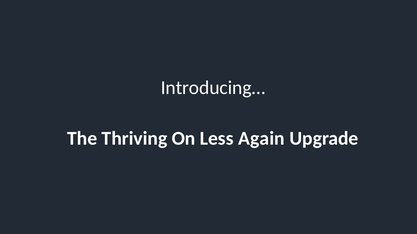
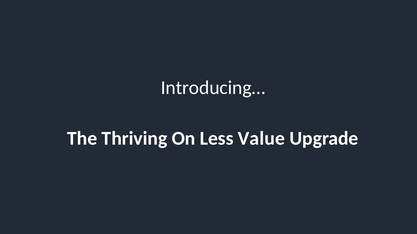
Again: Again -> Value (261, 139)
